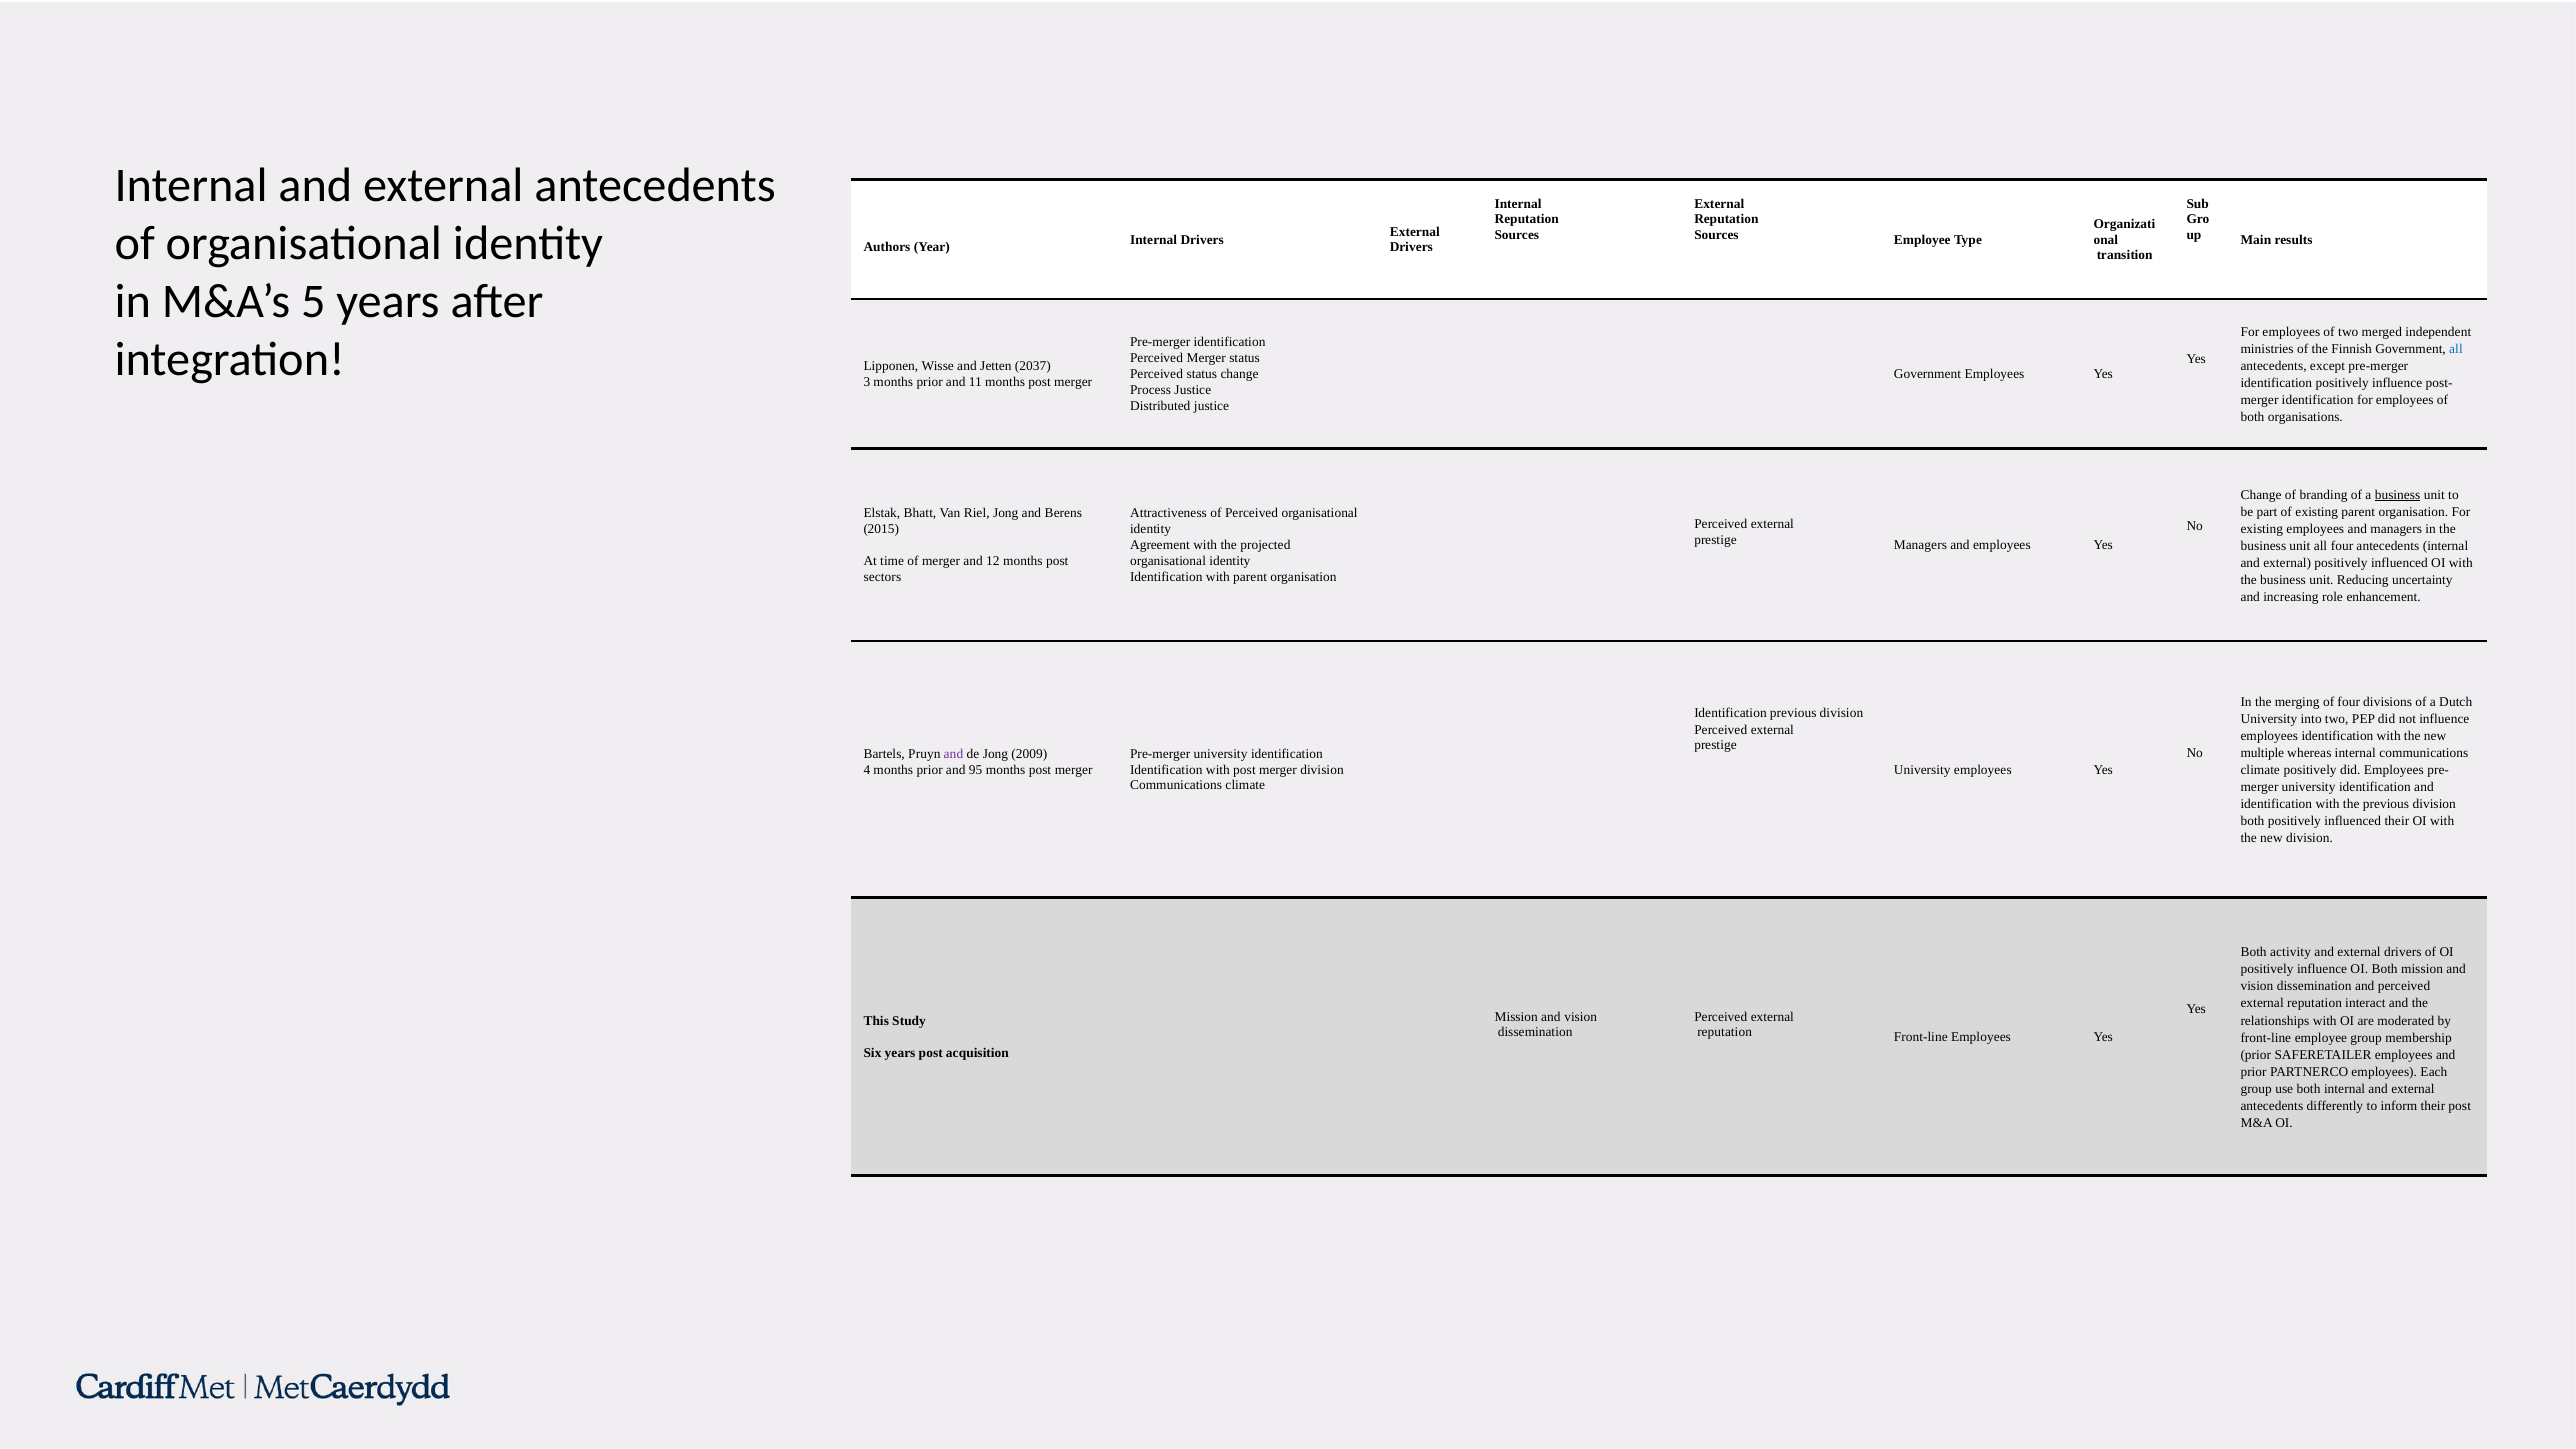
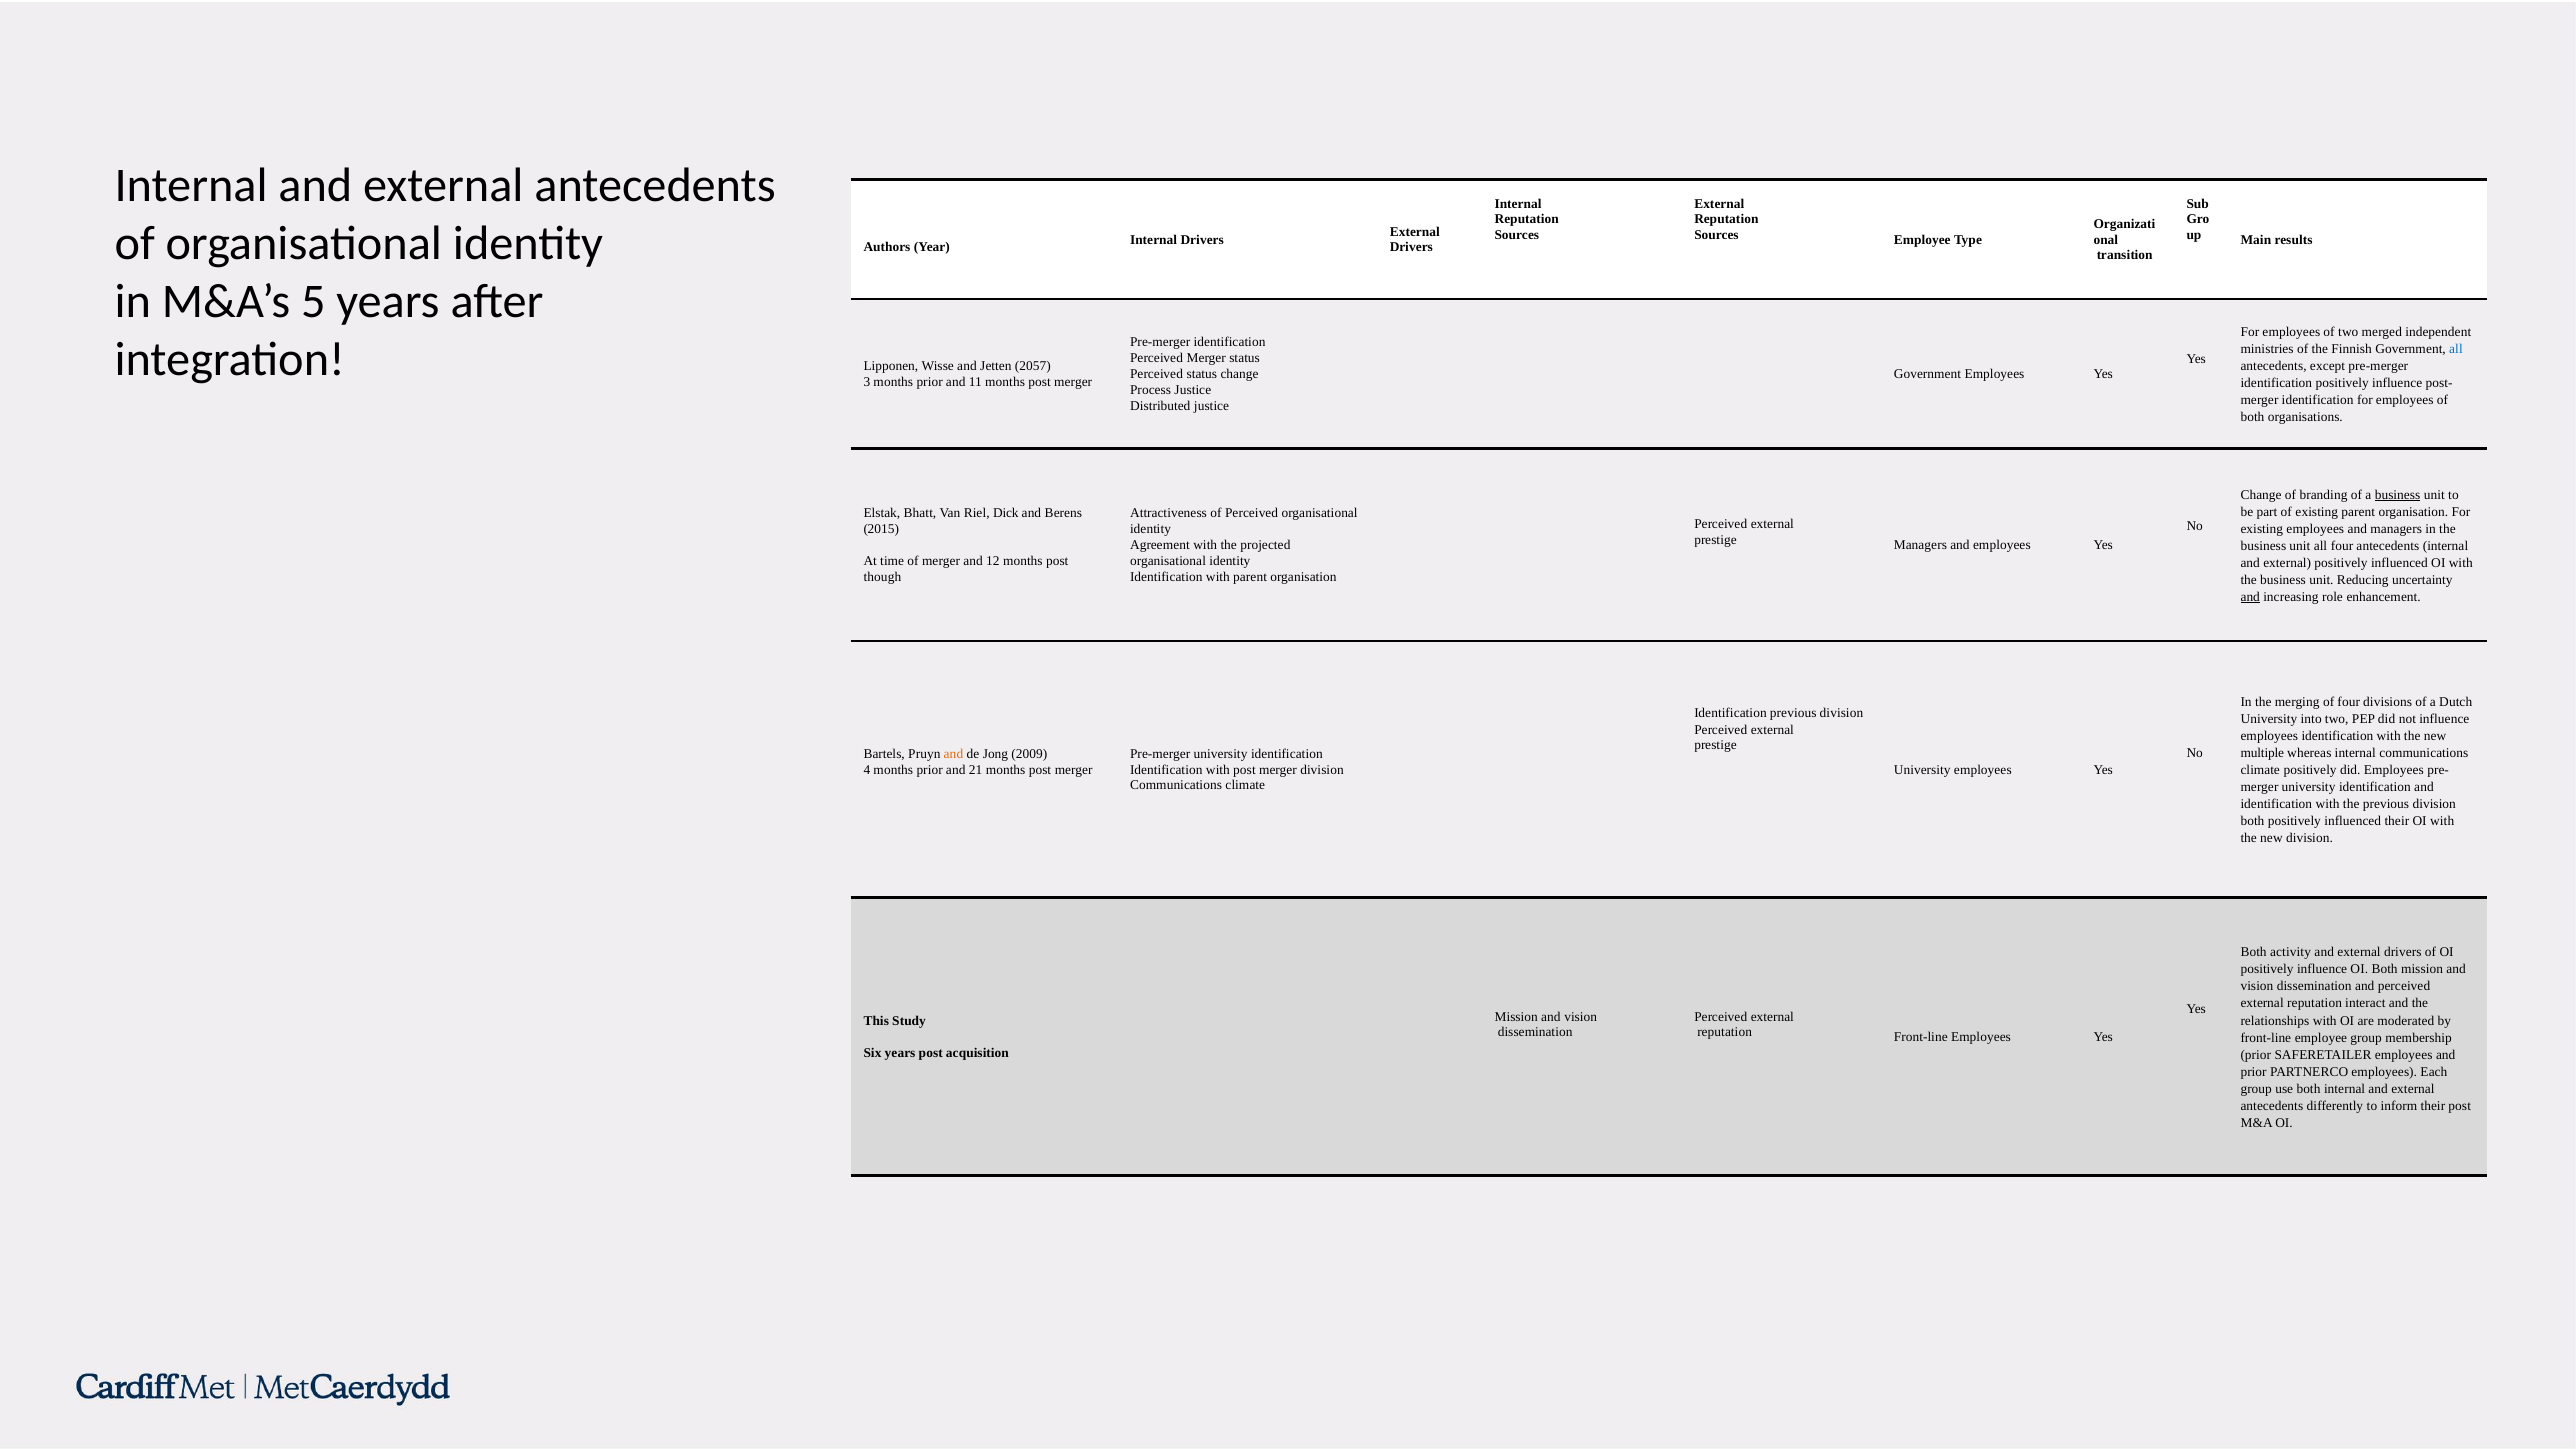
2037: 2037 -> 2057 (1033, 366)
Riel Jong: Jong -> Dick (1006, 514)
sectors: sectors -> though (882, 577)
and underline: none -> present (2250, 597)
and colour: purple -> orange (953, 754)
95: 95 -> 21 (976, 770)
